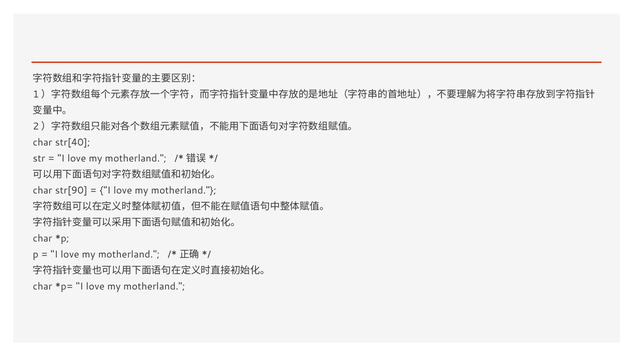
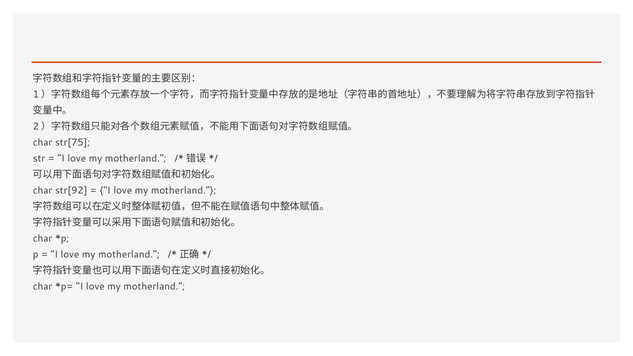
str[40: str[40 -> str[75 (73, 142)
str[90: str[90 -> str[92 (71, 190)
